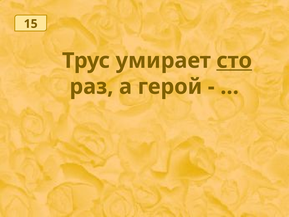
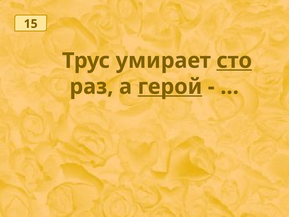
герой underline: none -> present (170, 87)
